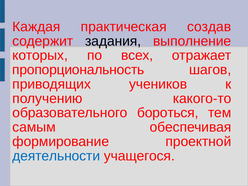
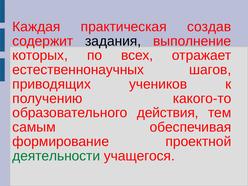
пропорциональность: пропорциональность -> естественнонаучных (78, 70)
бороться: бороться -> действия (168, 113)
деятельности colour: blue -> green (56, 156)
